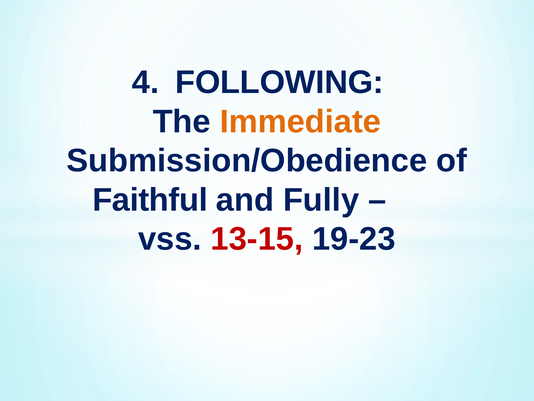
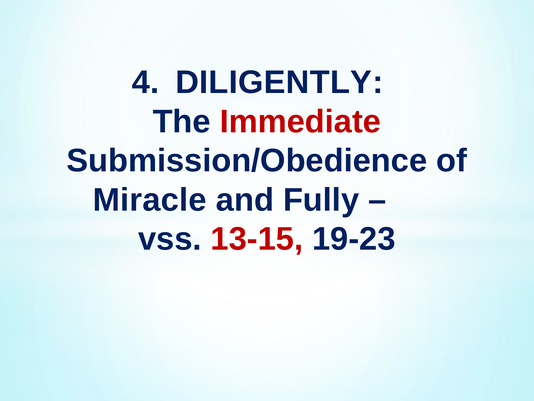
FOLLOWING: FOLLOWING -> DILIGENTLY (279, 82)
Immediate colour: orange -> red (300, 121)
Faithful: Faithful -> Miracle (150, 200)
